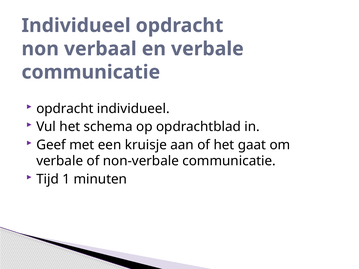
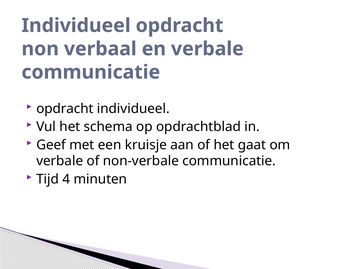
1: 1 -> 4 (66, 179)
